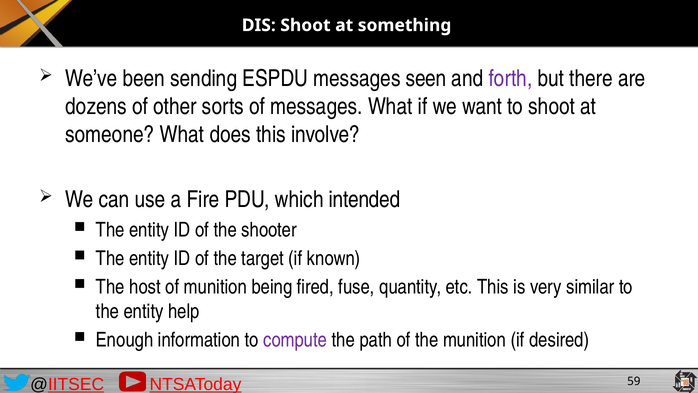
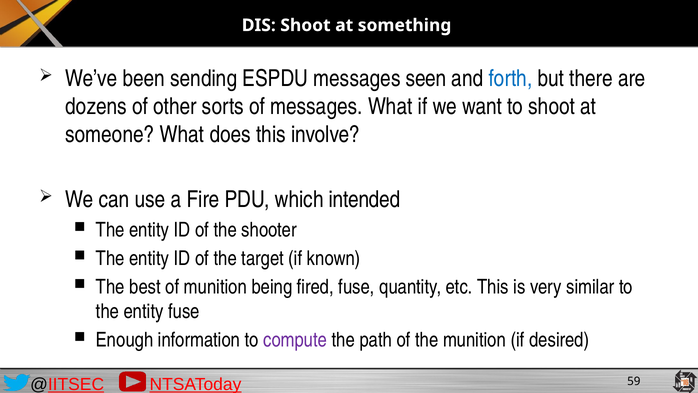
forth colour: purple -> blue (510, 79)
host: host -> best (145, 287)
entity help: help -> fuse (184, 311)
